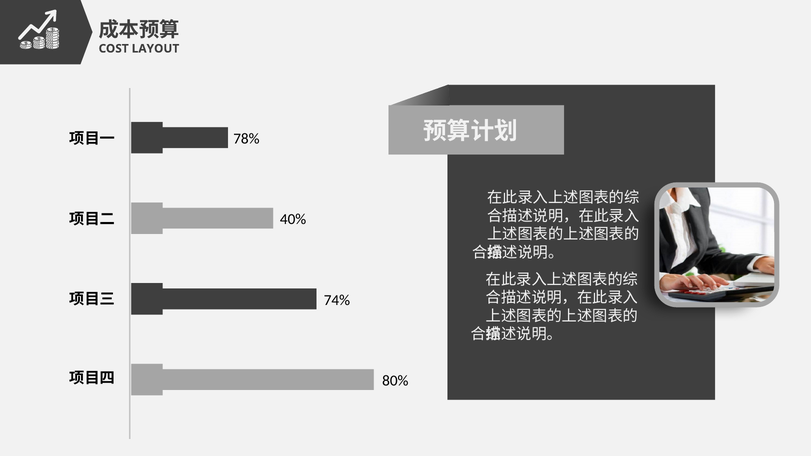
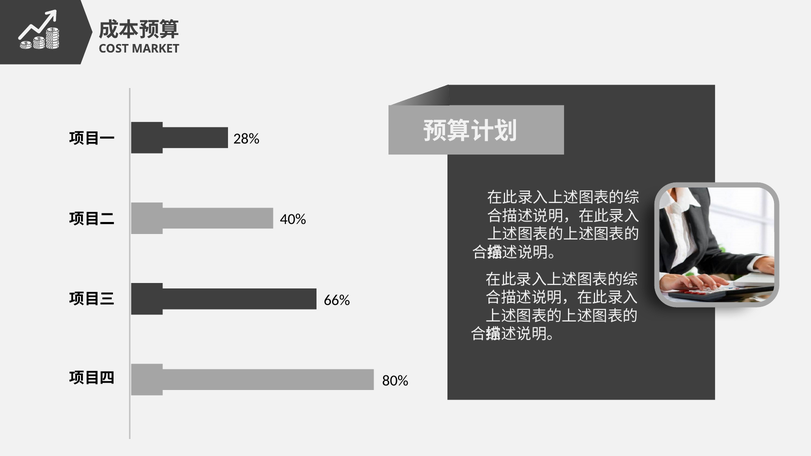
LAYOUT: LAYOUT -> MARKET (156, 49)
78%: 78% -> 28% (246, 139)
74%: 74% -> 66% (337, 300)
